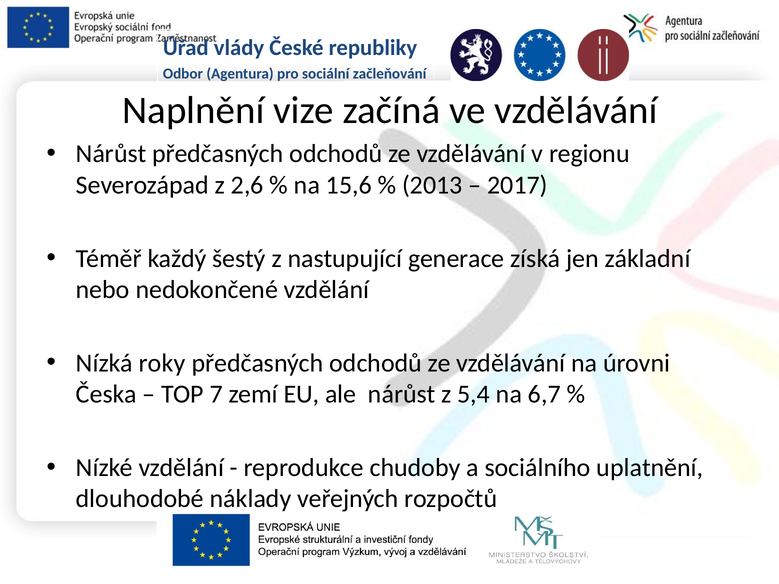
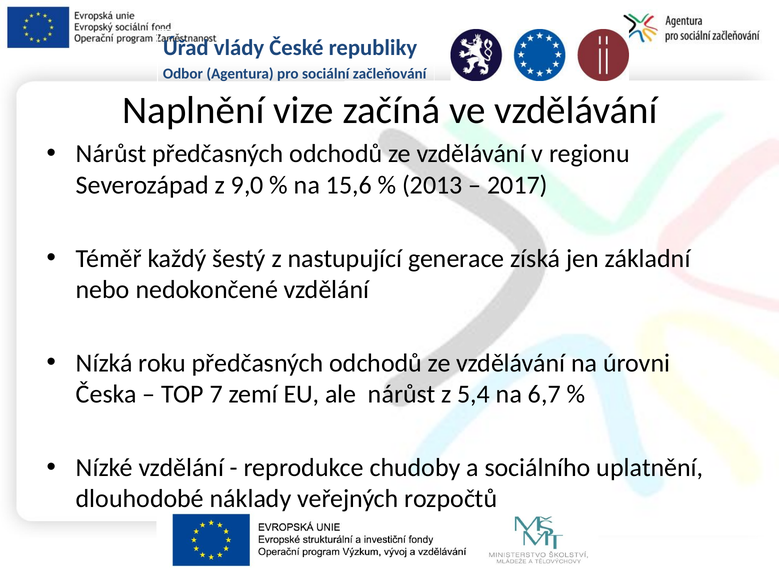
2,6: 2,6 -> 9,0 (247, 185)
roky: roky -> roku (162, 363)
